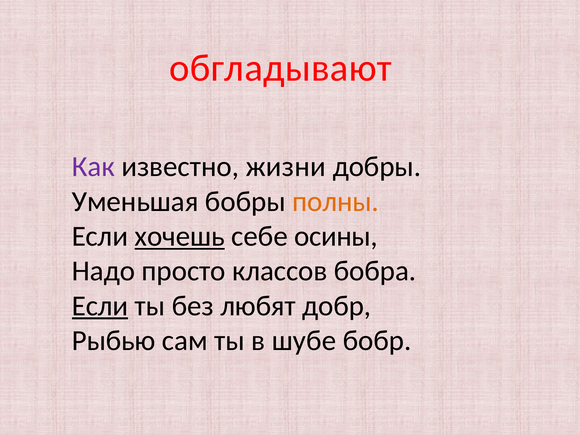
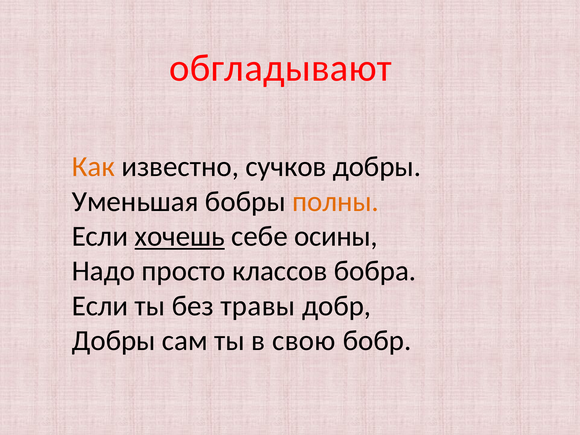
Как colour: purple -> orange (93, 167)
жизни: жизни -> сучков (286, 167)
Если underline: present -> none (100, 306)
любят: любят -> травы (258, 306)
Рыбью: Рыбью -> Добры (114, 341)
шубе: шубе -> свою (304, 341)
